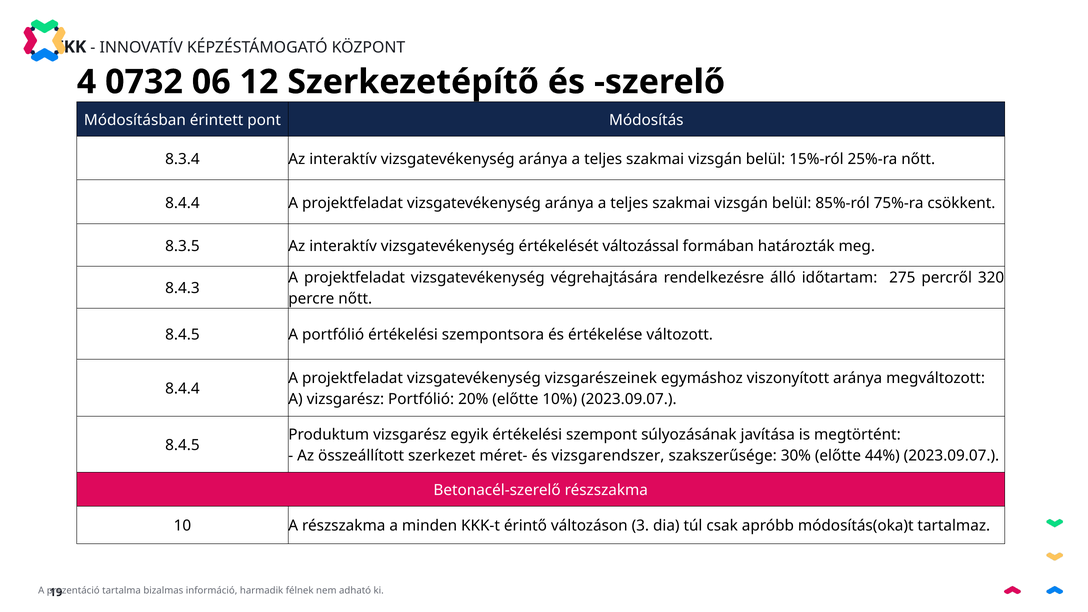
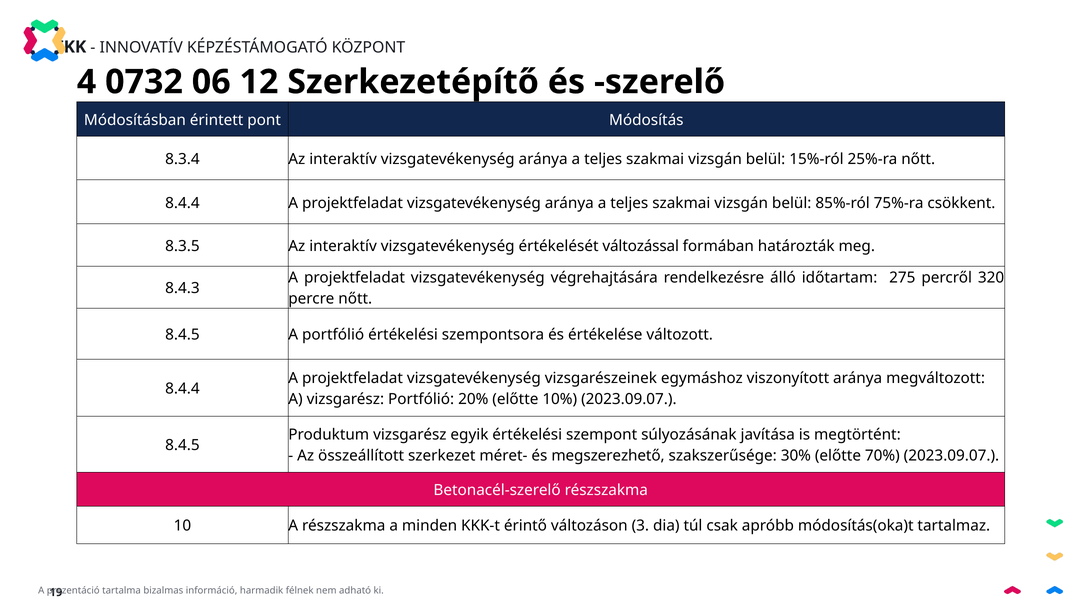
vizsgarendszer: vizsgarendszer -> megszerezhető (608, 456)
44%: 44% -> 70% (882, 456)
